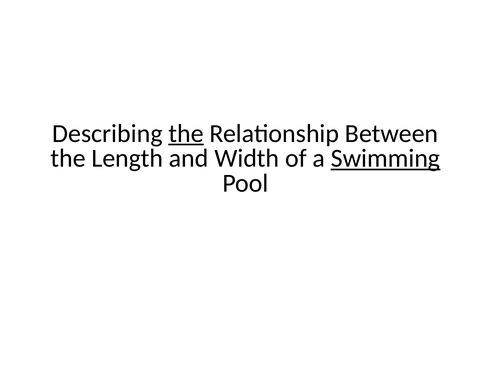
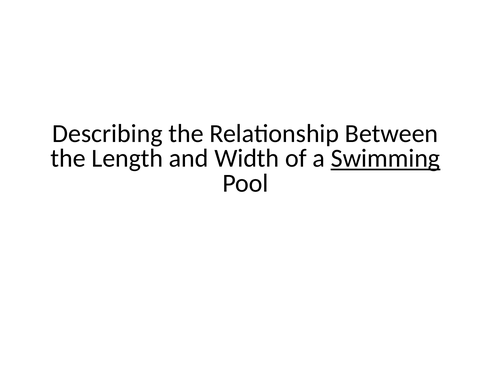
the underline: present -> none (186, 133)
